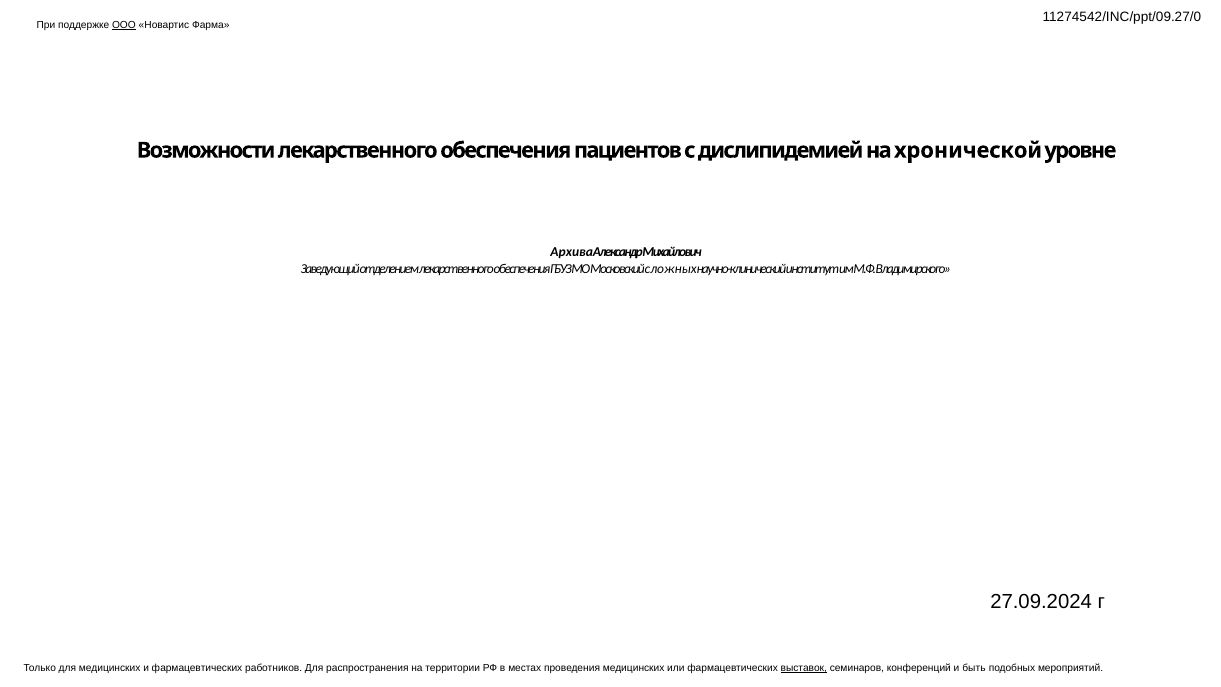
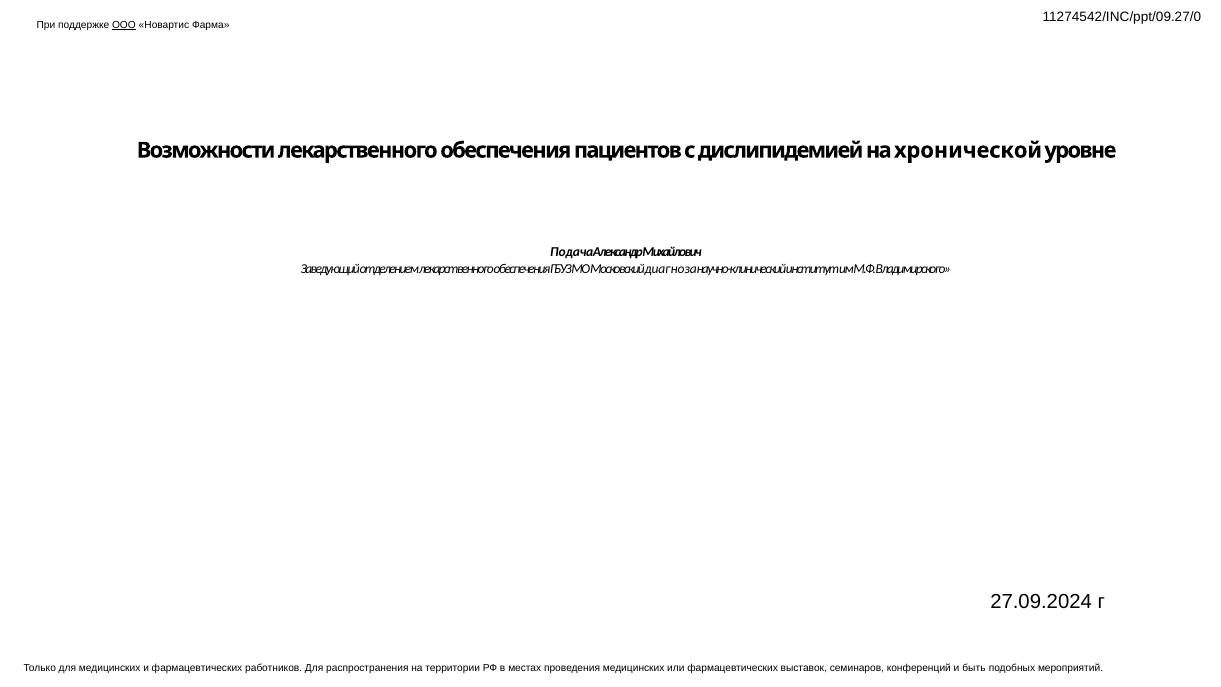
Архива: Архива -> Подача (572, 252)
сложных: сложных -> диагноза (671, 269)
выставок underline: present -> none (804, 668)
